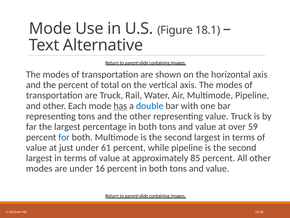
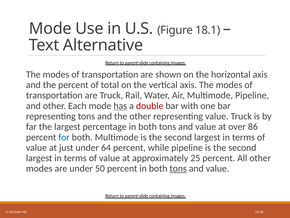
double colour: blue -> red (150, 106)
59: 59 -> 86 (253, 126)
61: 61 -> 64 (106, 147)
85: 85 -> 25 (195, 158)
16: 16 -> 50 (100, 168)
tons underline: none -> present (178, 168)
